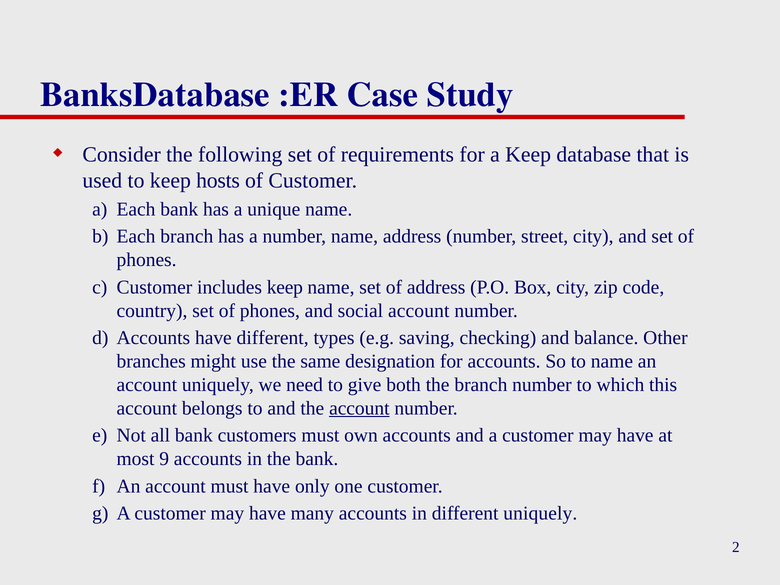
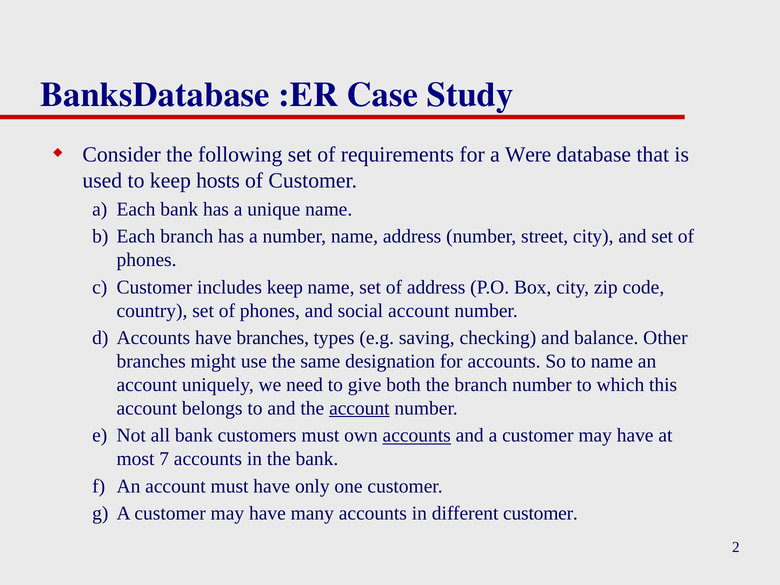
a Keep: Keep -> Were (528, 155)
have different: different -> branches (273, 338)
accounts underline: none -> present (417, 435)
9: 9 -> 7 (164, 459)
different uniquely: uniquely -> customer (540, 513)
